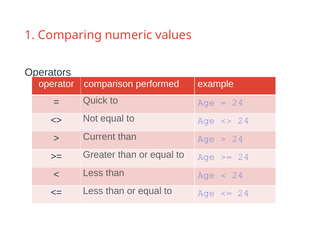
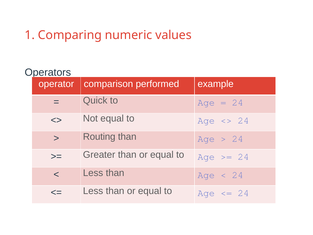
Current: Current -> Routing (99, 137)
